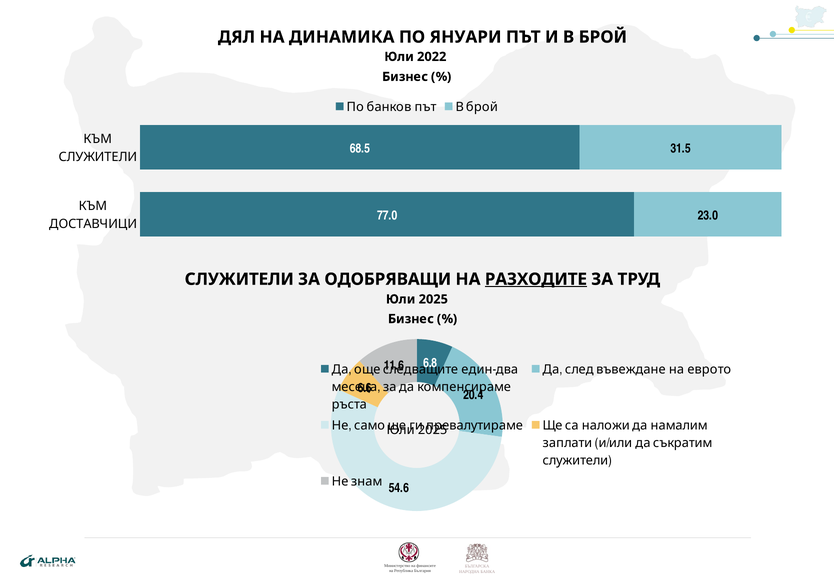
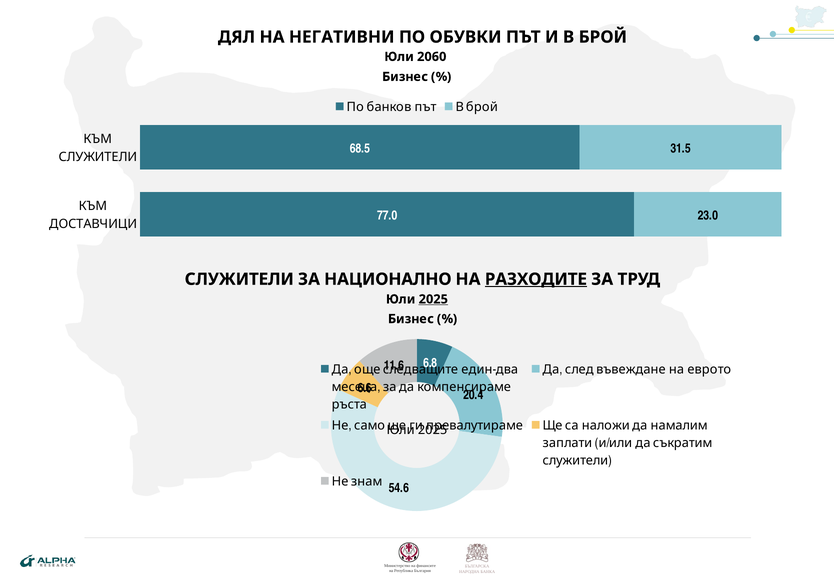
ДИНАМИКА: ДИНАМИКА -> НЕГАТИВНИ (342, 37)
ЯНУАРИ: ЯНУАРИ -> ОБУВКИ (466, 37)
2022: 2022 -> 2060 (432, 57)
ОДОБРЯВАЩИ: ОДОБРЯВАЩИ -> НАЦИОНАЛНО (388, 279)
2025 underline: none -> present (433, 299)
